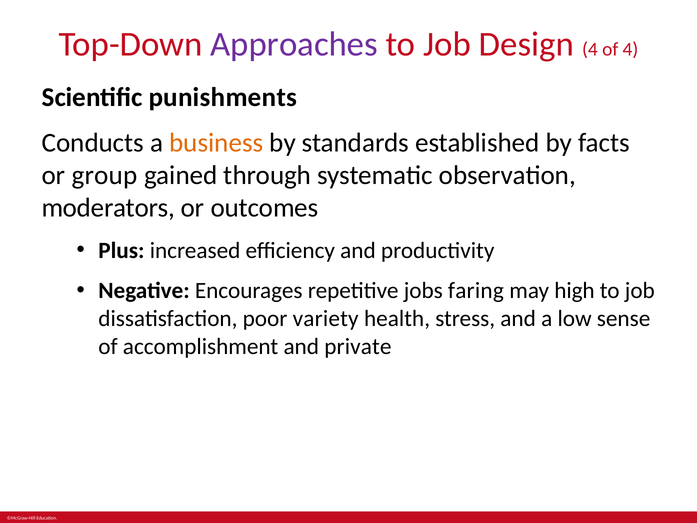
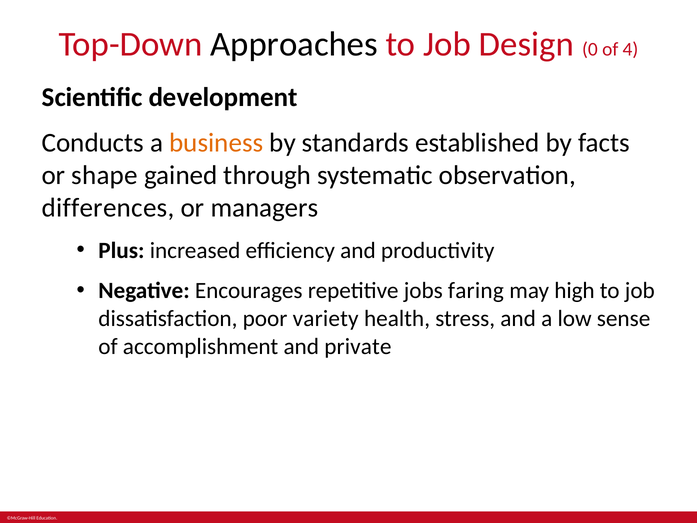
Approaches colour: purple -> black (294, 44)
Design 4: 4 -> 0 (590, 49)
punishments: punishments -> development (223, 97)
group: group -> shape (105, 175)
moderators: moderators -> differences (108, 208)
outcomes: outcomes -> managers (264, 208)
